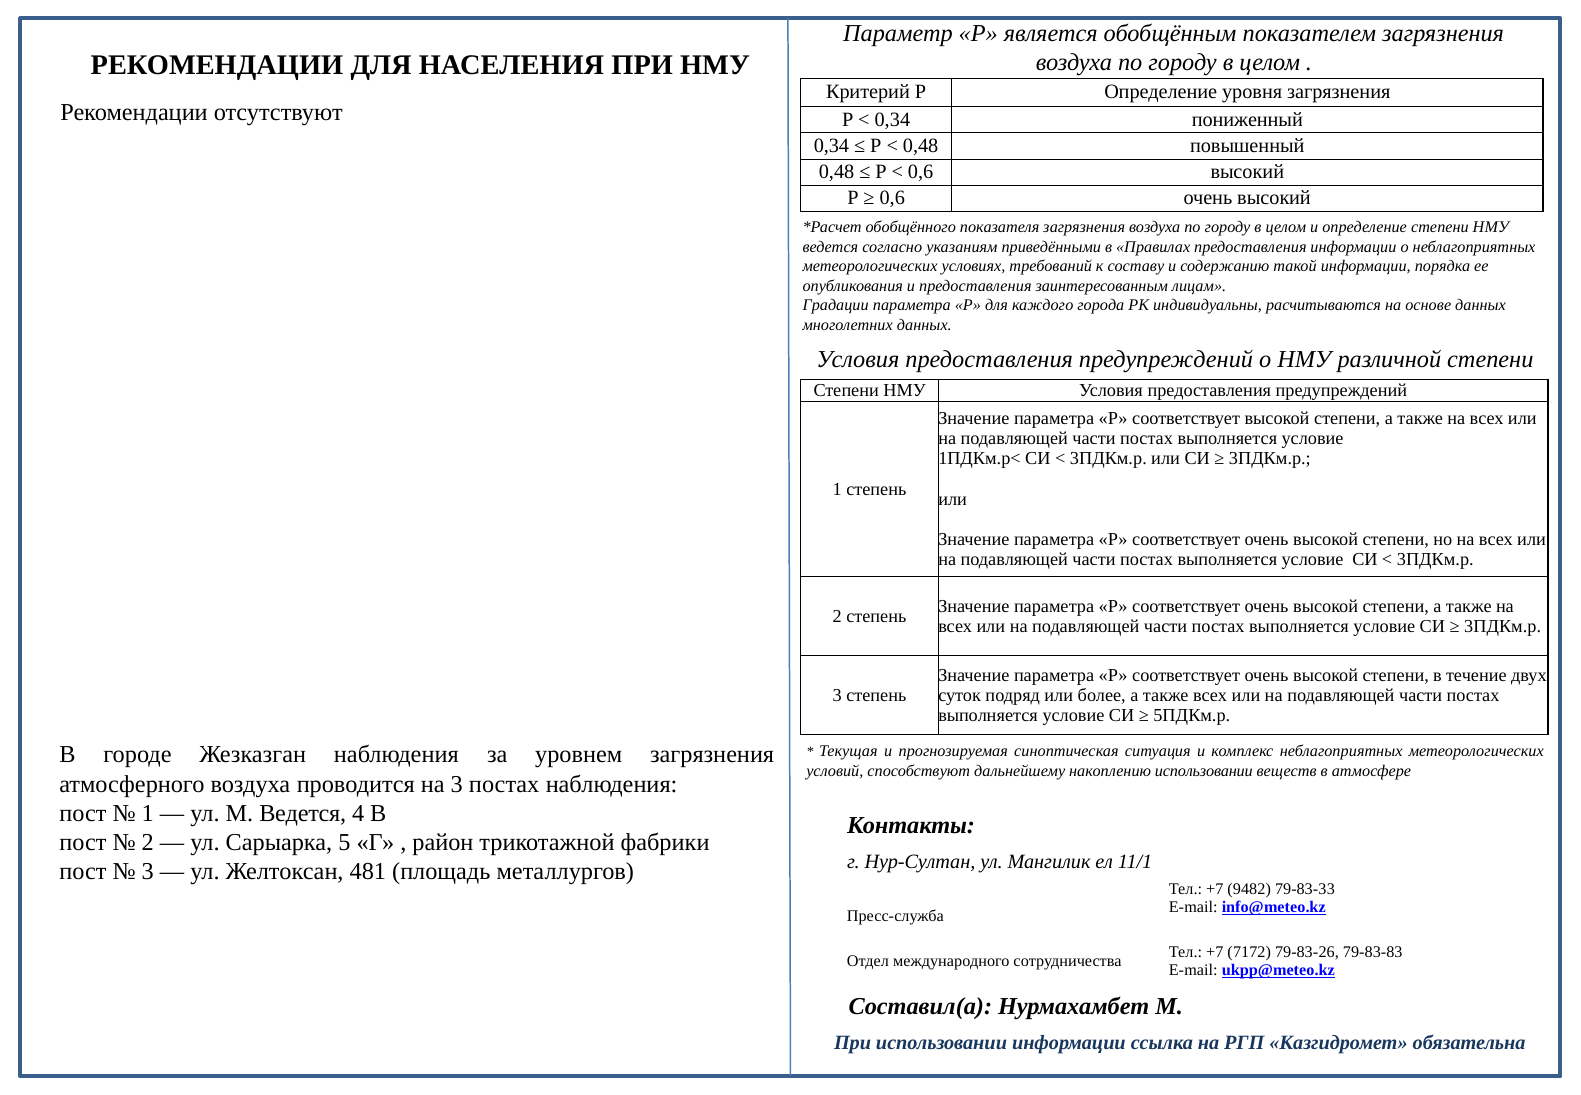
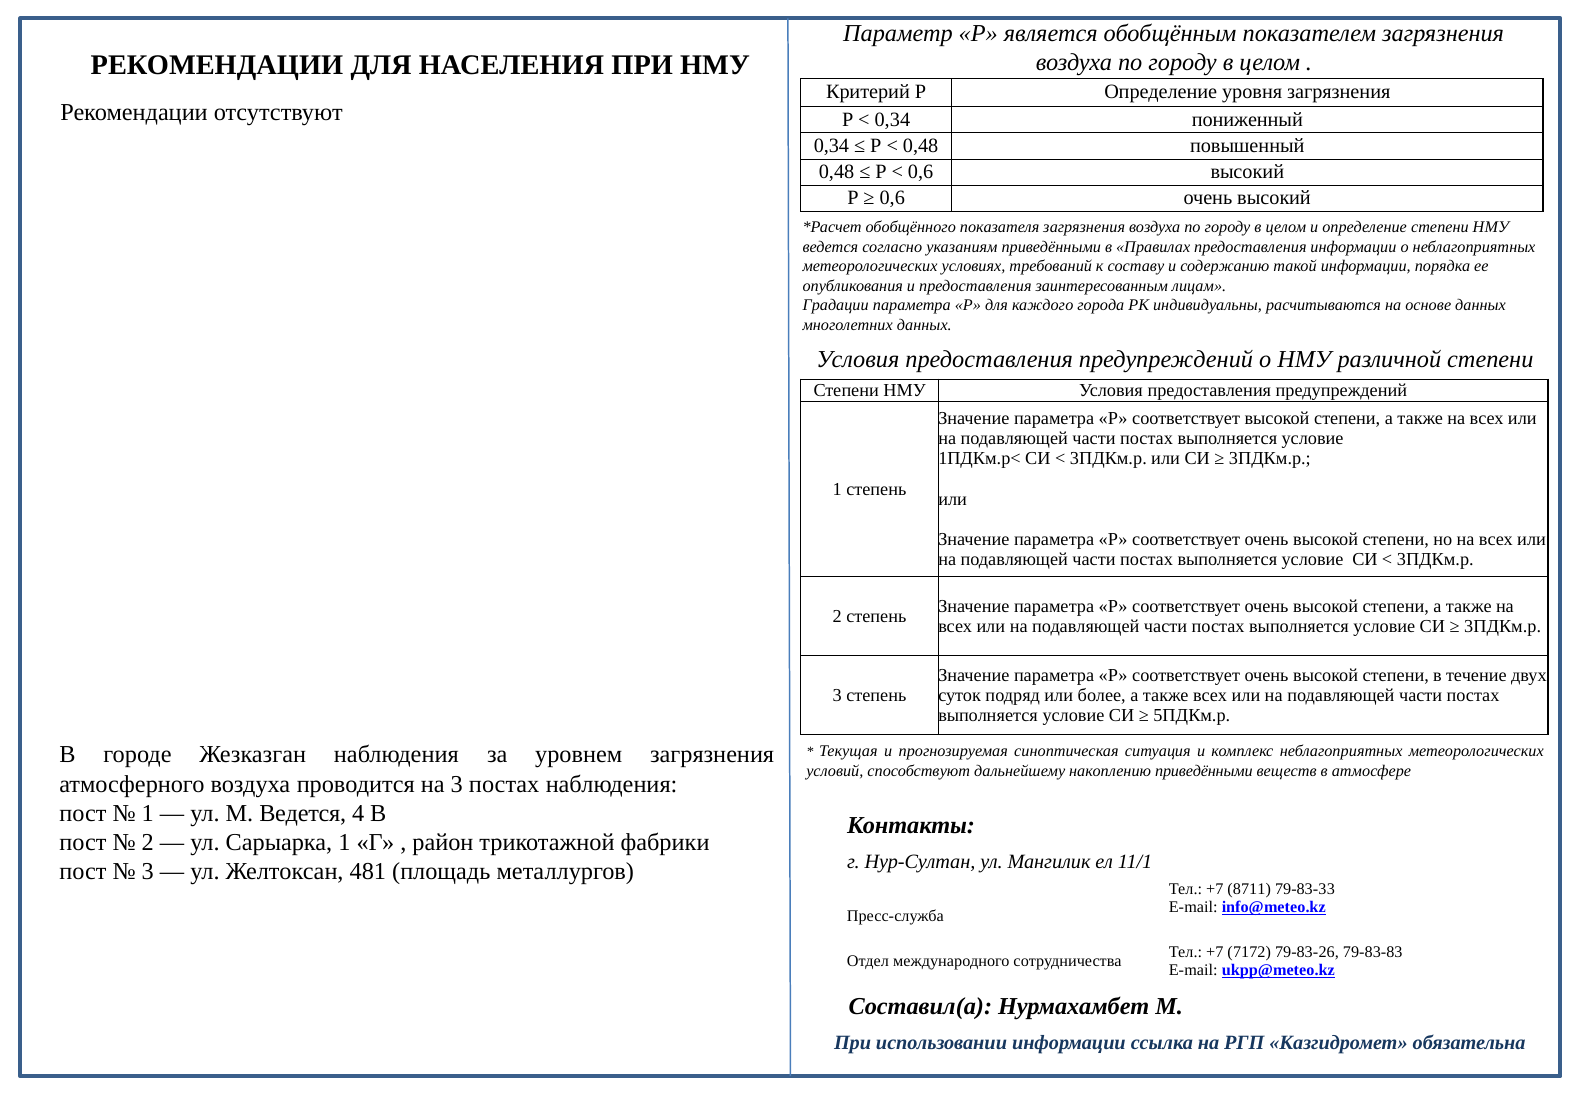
накоплению использовании: использовании -> приведёнными (1204, 771)
Сарыарка 5: 5 -> 1 (344, 842)
9482: 9482 -> 8711 (1249, 889)
